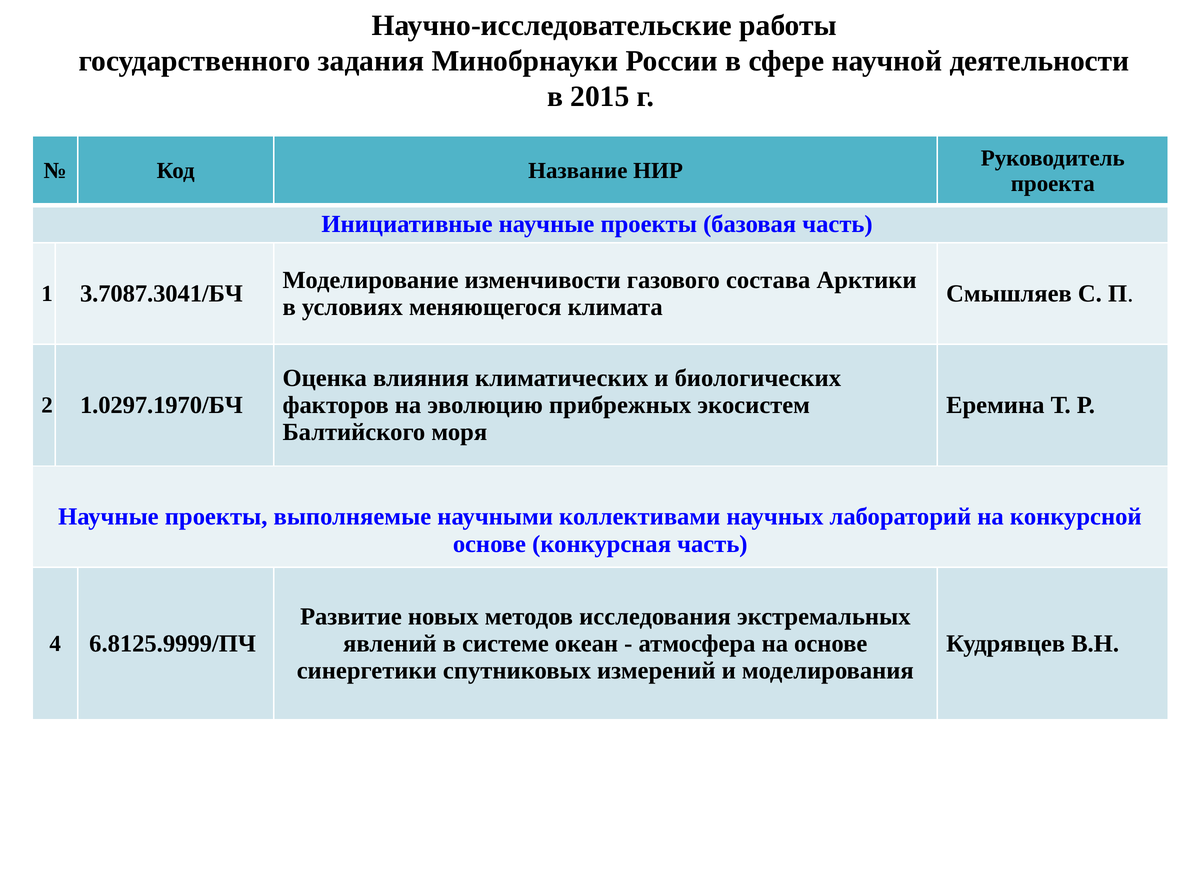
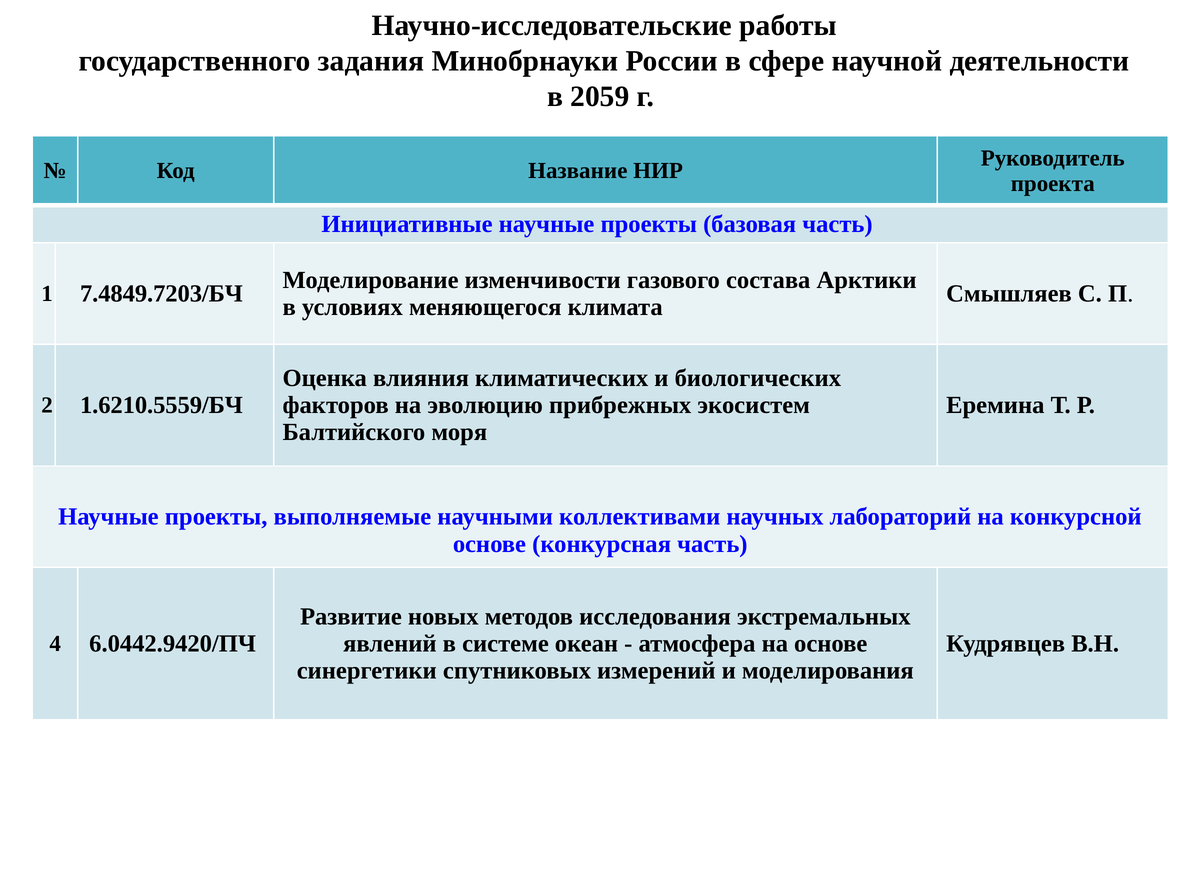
2015: 2015 -> 2059 (600, 96)
3.7087.3041/БЧ: 3.7087.3041/БЧ -> 7.4849.7203/БЧ (161, 294)
1.0297.1970/БЧ: 1.0297.1970/БЧ -> 1.6210.5559/БЧ (161, 405)
6.8125.9999/ПЧ: 6.8125.9999/ПЧ -> 6.0442.9420/ПЧ (173, 644)
